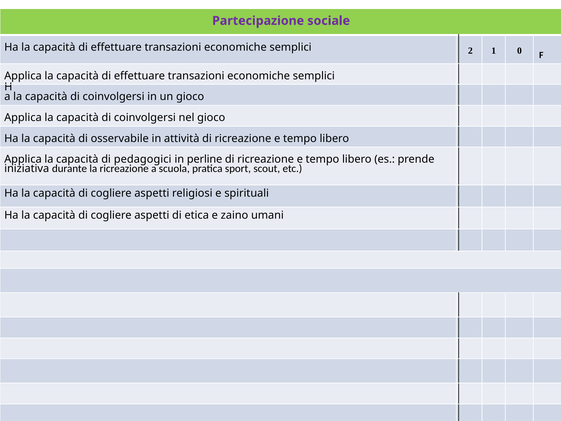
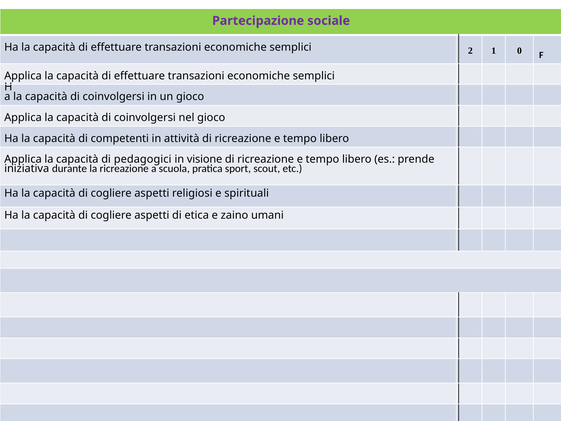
osservabile: osservabile -> competenti (120, 138)
perline: perline -> visione (205, 159)
